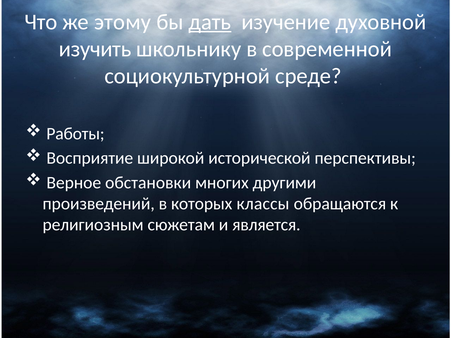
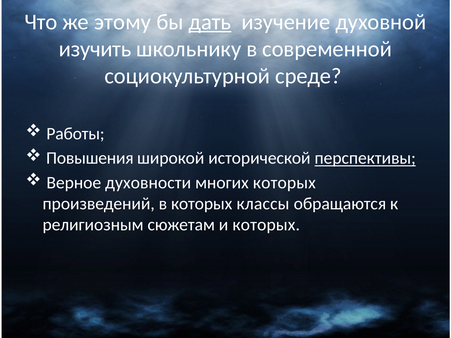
Восприятие: Восприятие -> Повышения (90, 158)
перспективы underline: none -> present (365, 158)
обстановки: обстановки -> духовности (148, 183)
многих другими: другими -> которых (284, 183)
и является: является -> которых (266, 225)
